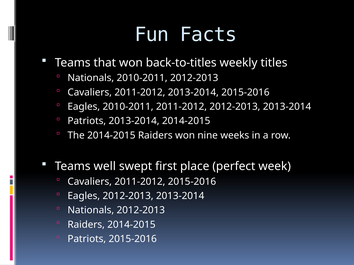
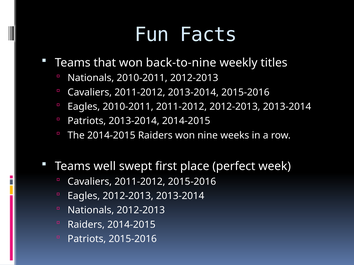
back-to-titles: back-to-titles -> back-to-nine (181, 63)
